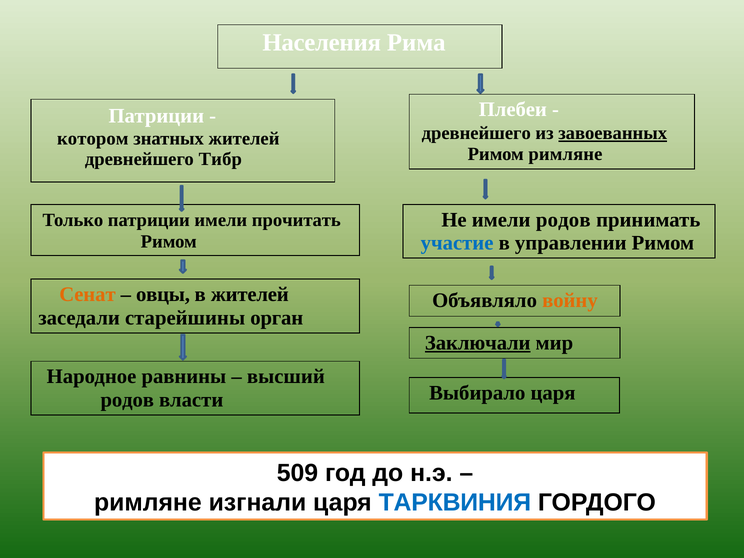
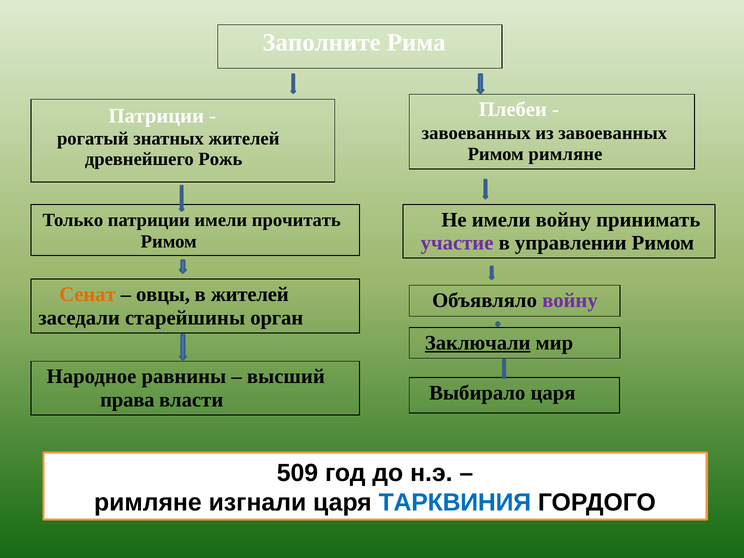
Населения: Населения -> Заполните (322, 42)
древнейшего: древнейшего -> завоеванных (476, 133)
завоеванных underline: present -> none (613, 133)
котором: котором -> рогатый (93, 139)
Тибр: Тибр -> Рожь (220, 159)
имели родов: родов -> войну (563, 220)
участие colour: blue -> purple (457, 243)
войну colour: orange -> purple (570, 301)
родов: родов -> права (127, 400)
